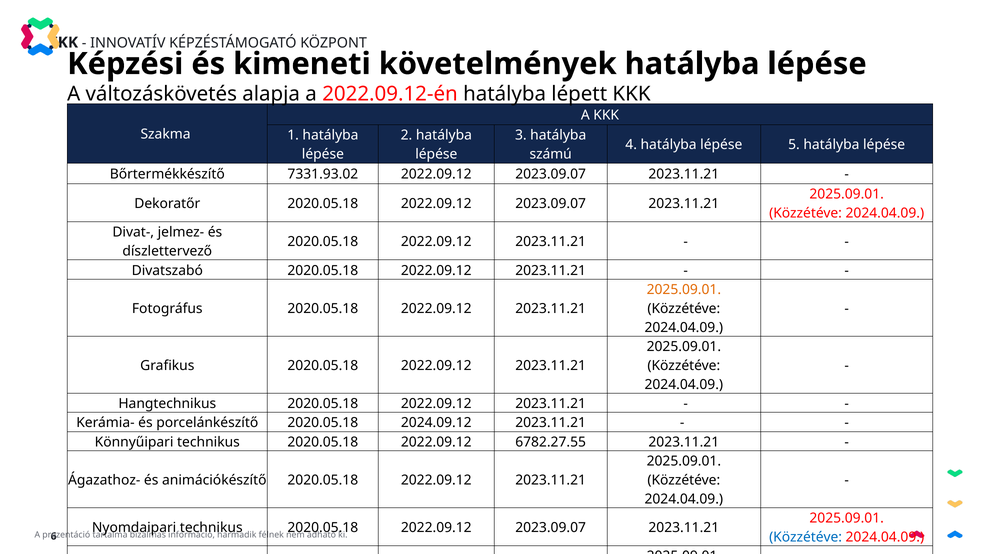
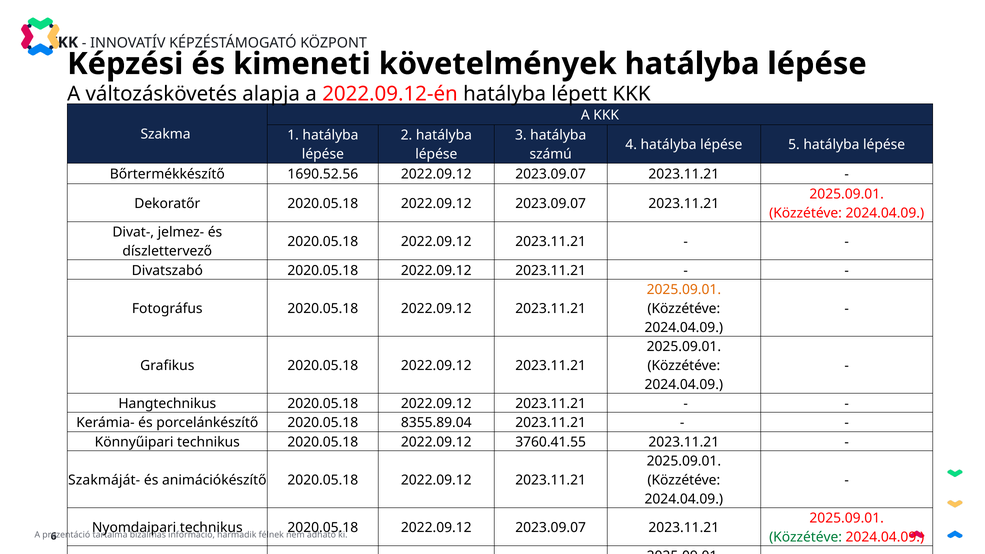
7331.93.02: 7331.93.02 -> 1690.52.56 (323, 174)
2024.09.12: 2024.09.12 -> 8355.89.04 (436, 423)
6782.27.55: 6782.27.55 -> 3760.41.55 (551, 442)
Ágazathoz-: Ágazathoz- -> Szakmáját- (104, 480)
Közzétéve colour: blue -> green (806, 537)
